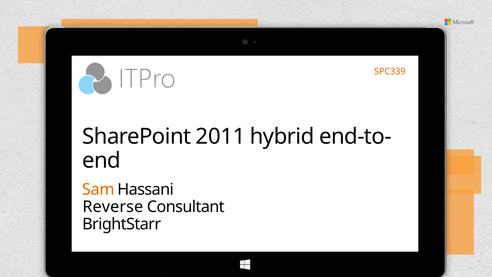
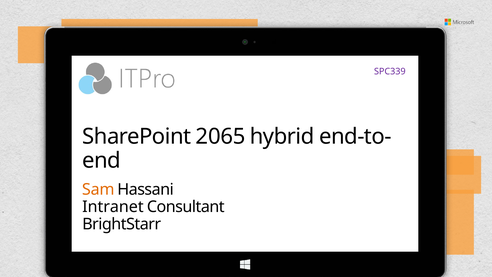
SPC339 colour: orange -> purple (390, 71)
2011: 2011 -> 2065 (221, 137)
Reverse: Reverse -> Intranet (113, 207)
